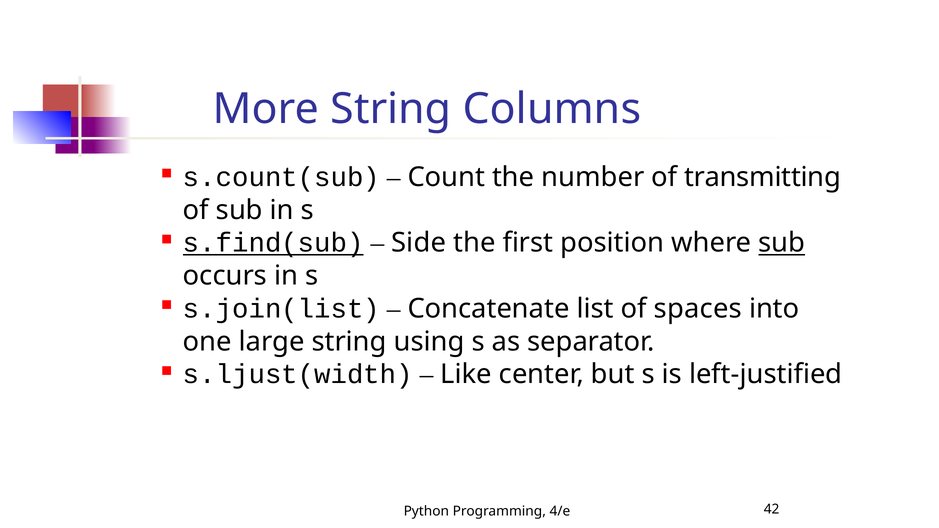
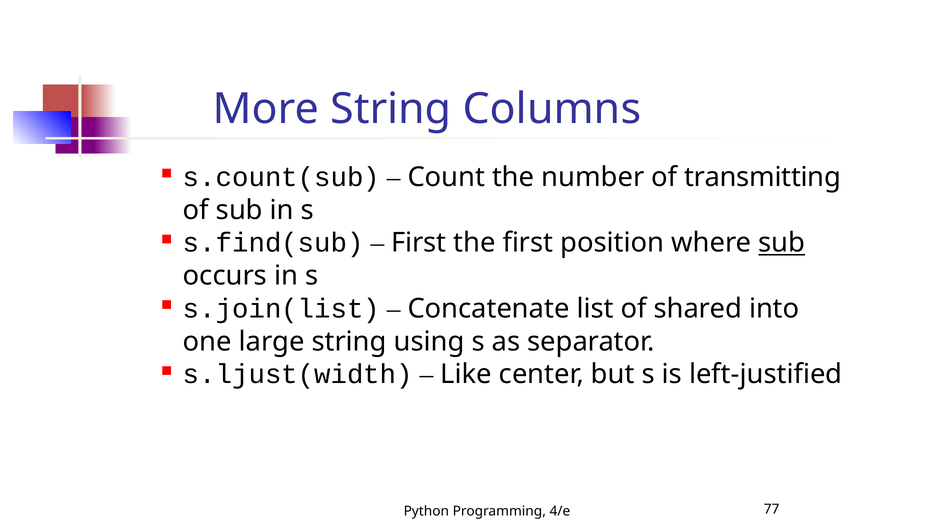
s.find(sub underline: present -> none (273, 243)
Side: Side -> First (419, 243)
spaces: spaces -> shared (698, 309)
42: 42 -> 77 (772, 509)
